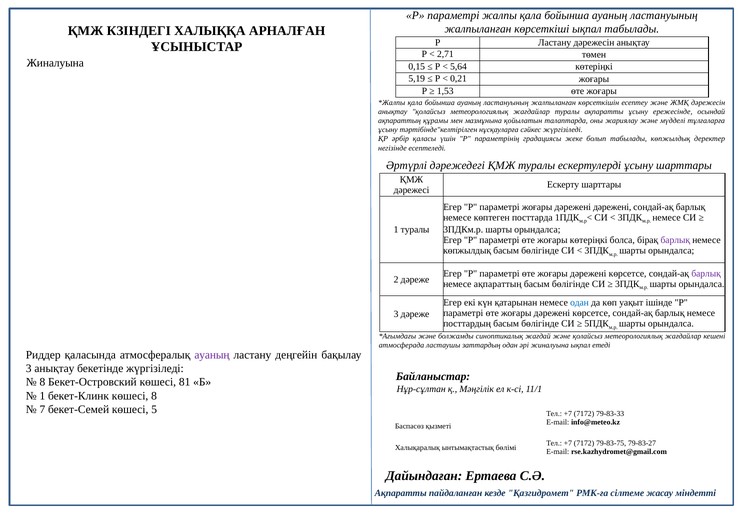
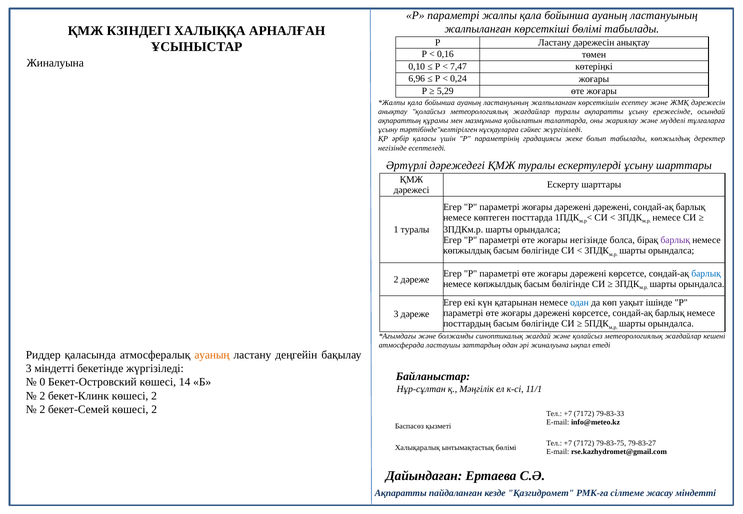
көрсеткіші ықпал: ықпал -> бөлімі (587, 29)
2,71: 2,71 -> 0,16 (445, 54)
0,15: 0,15 -> 0,10 (417, 67)
5,64: 5,64 -> 7,47 (459, 67)
5,19: 5,19 -> 6,96 (417, 79)
0,21: 0,21 -> 0,24 (459, 79)
1,53: 1,53 -> 5,29 (445, 91)
жоғары көтеріңкі: көтеріңкі -> негізінде (589, 240)
барлық colour: purple -> blue (706, 274)
ақпараттың: ақпараттың -> көпжылдық (498, 284)
ауаның colour: purple -> orange (212, 355)
3 анықтау: анықтау -> міндетті (54, 369)
8: 8 -> 0 (42, 383)
81: 81 -> 14 (185, 383)
1: 1 -> 2 (42, 396)
бекет-Клинк көшесі 8: 8 -> 2 (154, 396)
7: 7 -> 2 (42, 410)
бекет-Семей көшесі 5: 5 -> 2 (154, 410)
